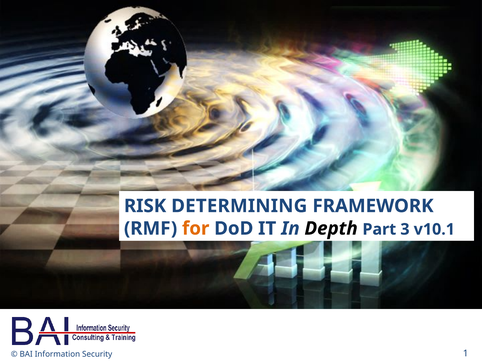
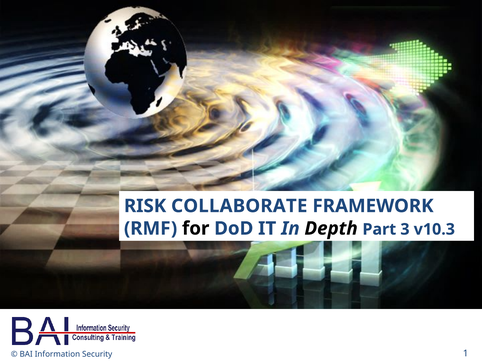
DETERMINING: DETERMINING -> COLLABORATE (239, 206)
for colour: orange -> black (196, 229)
v10.1: v10.1 -> v10.3 (434, 230)
